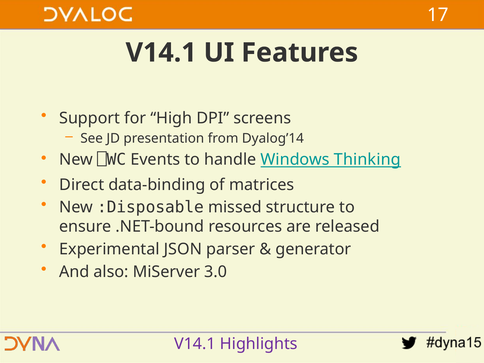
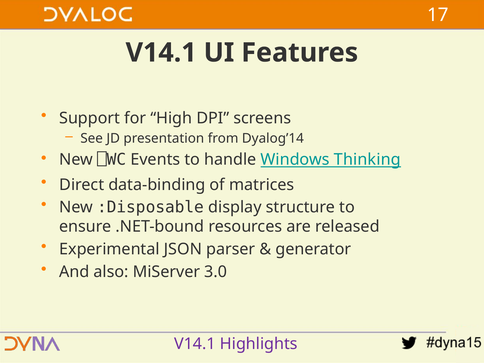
missed: missed -> display (235, 207)
